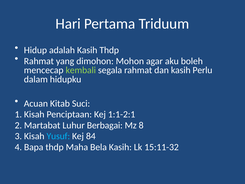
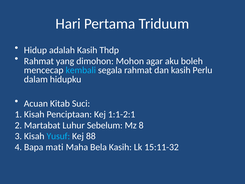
kembali colour: light green -> light blue (81, 70)
Berbagai: Berbagai -> Sebelum (105, 125)
84: 84 -> 88 (91, 136)
Bapa thdp: thdp -> mati (55, 147)
